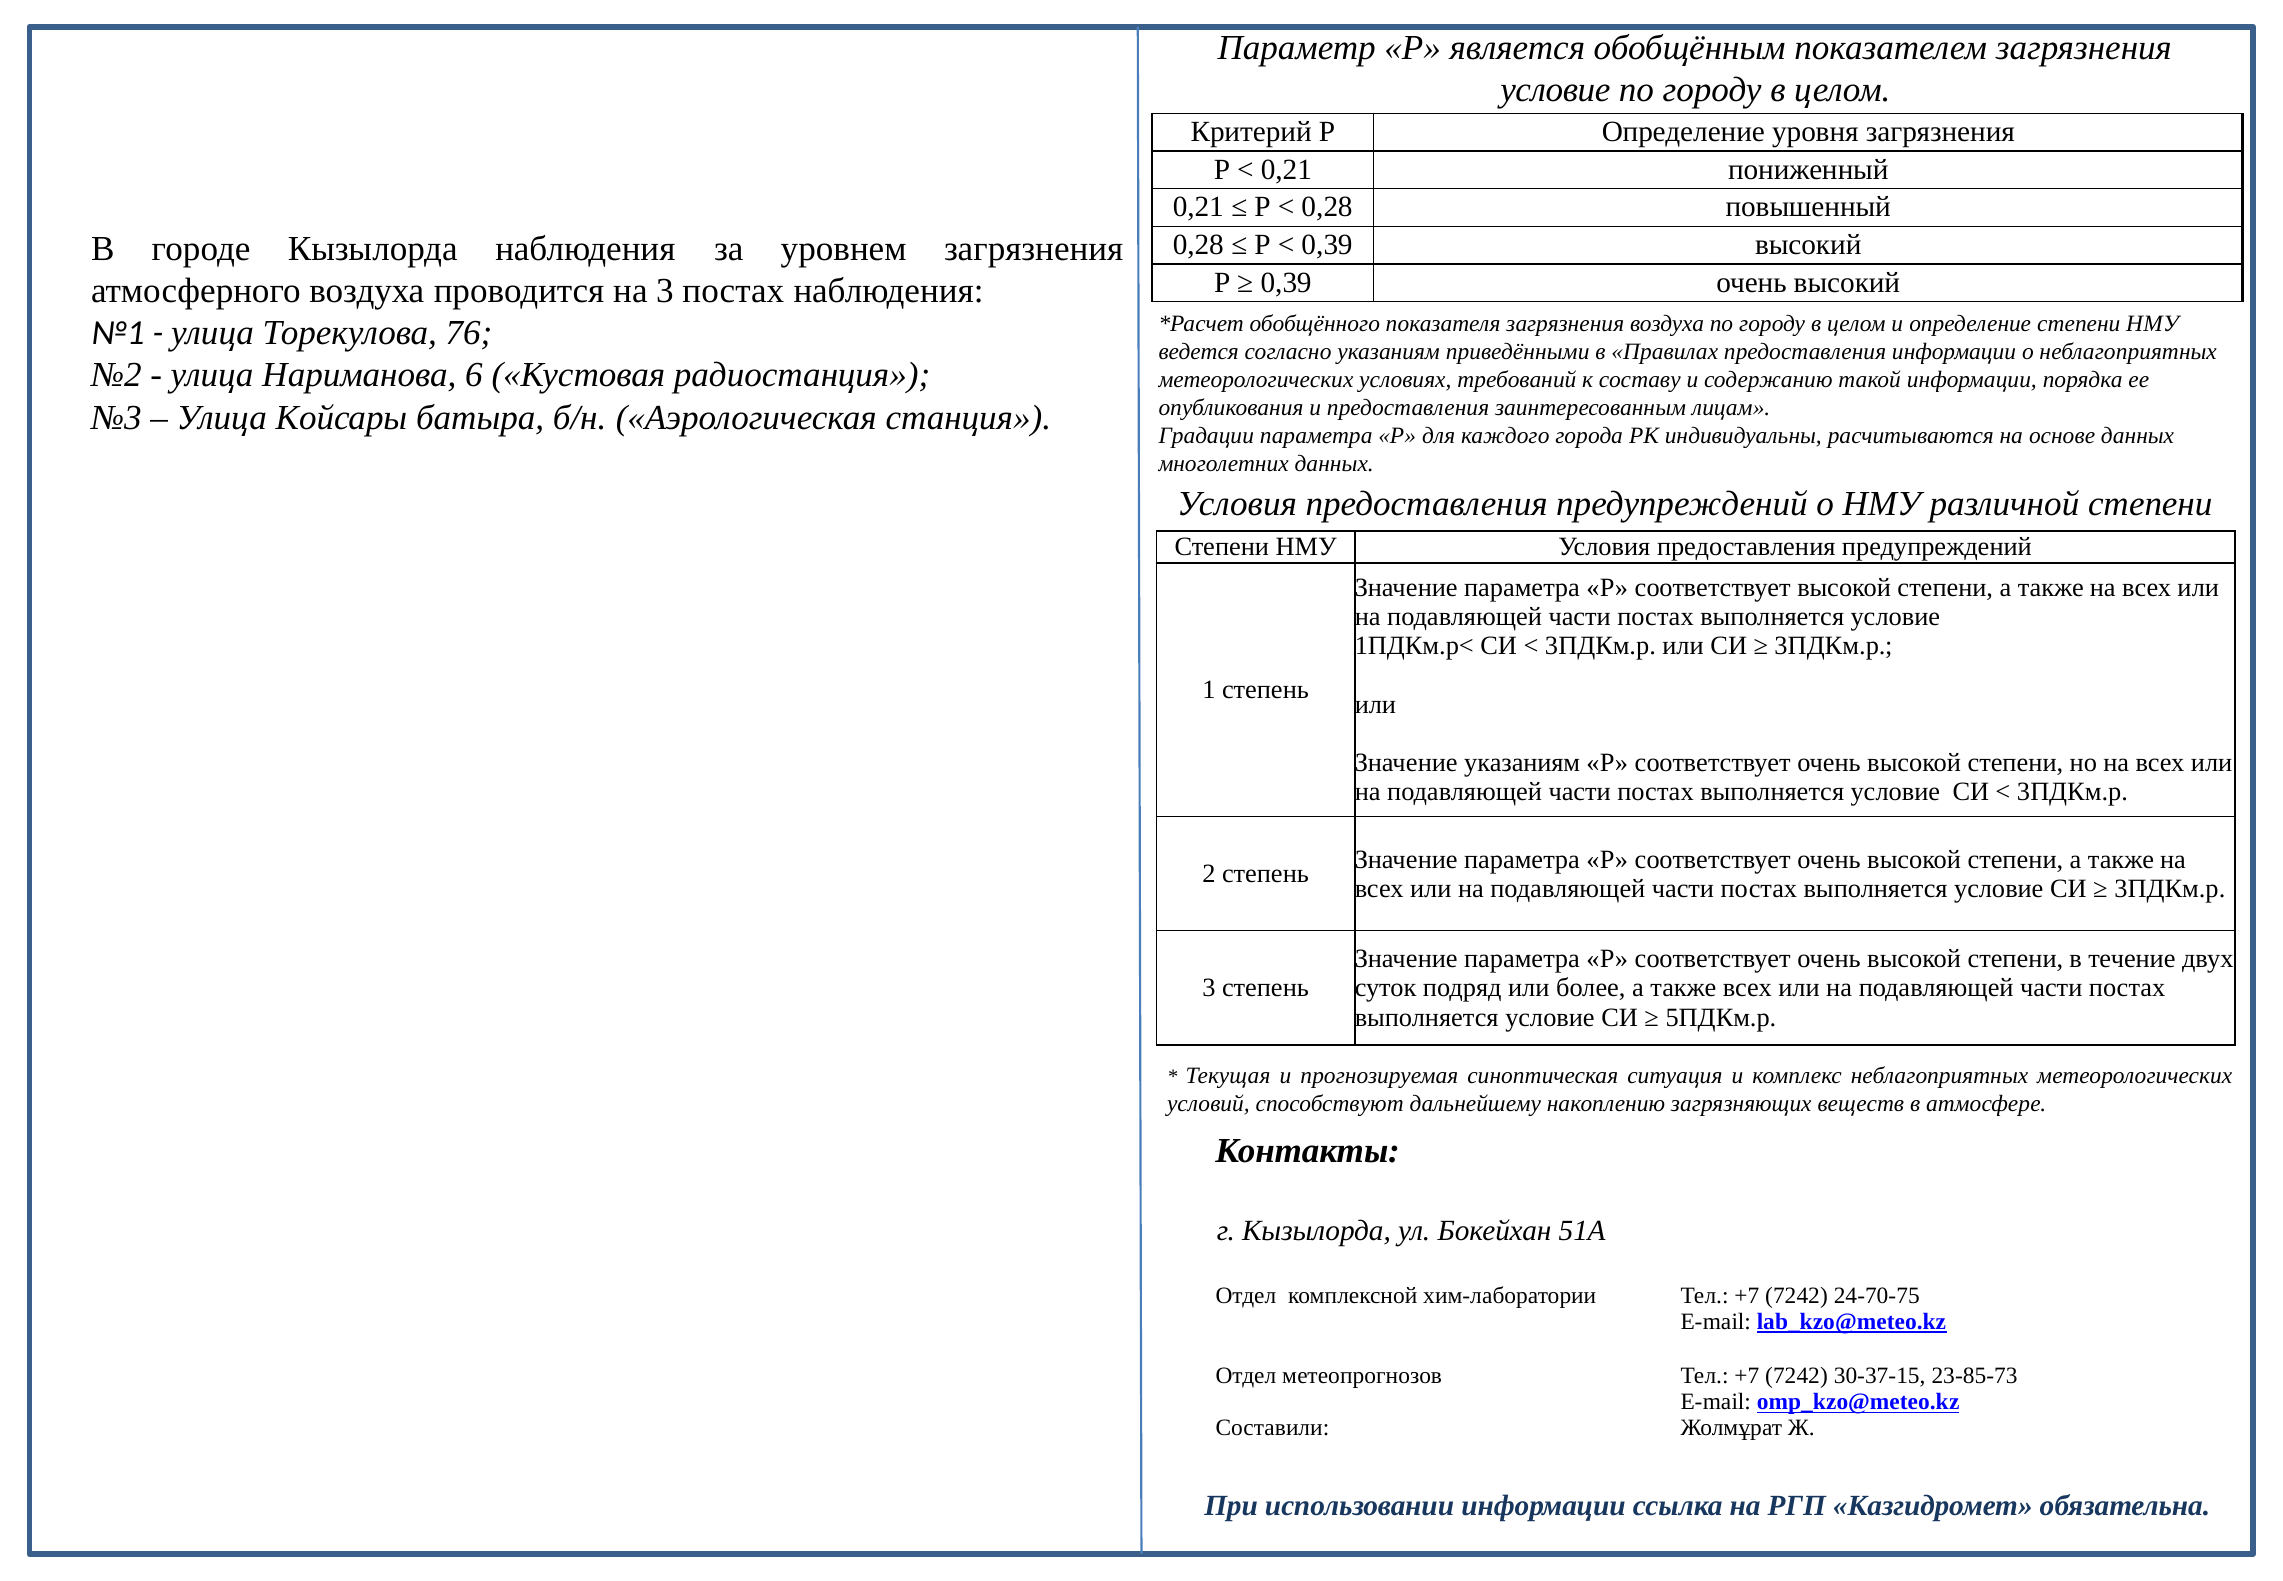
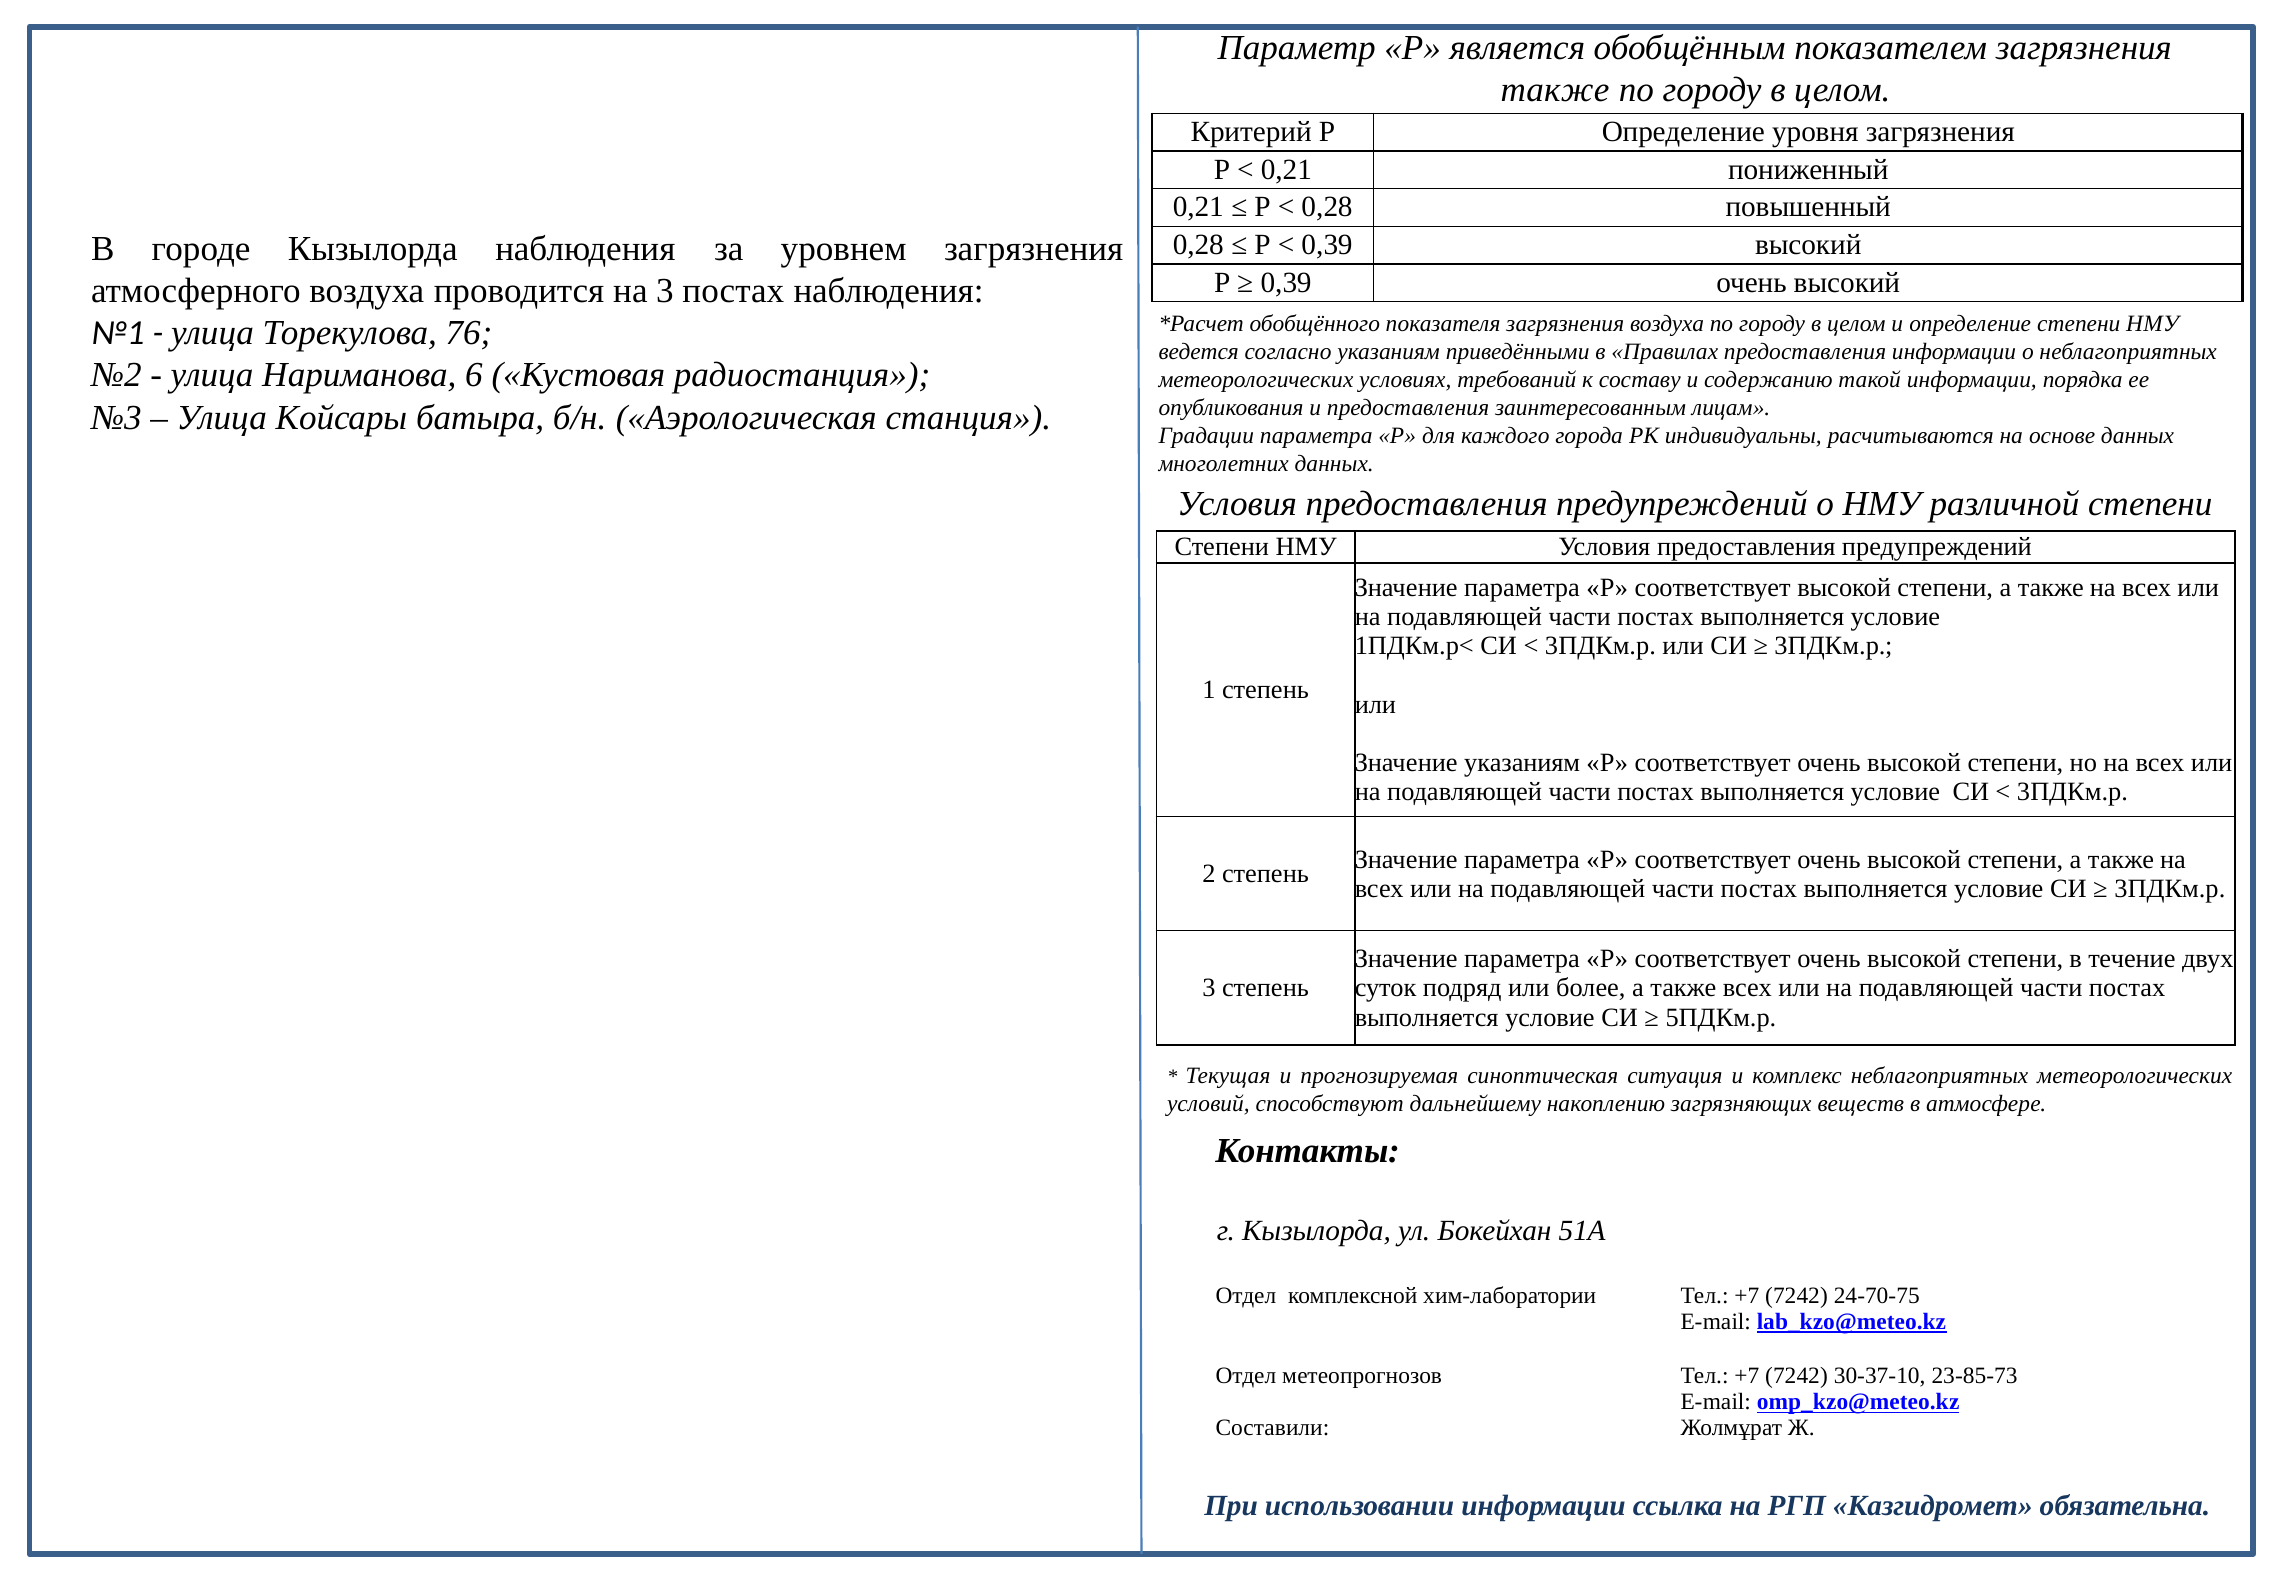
условие: условие -> также (1555, 90)
30-37-15: 30-37-15 -> 30-37-10 (1880, 1376)
